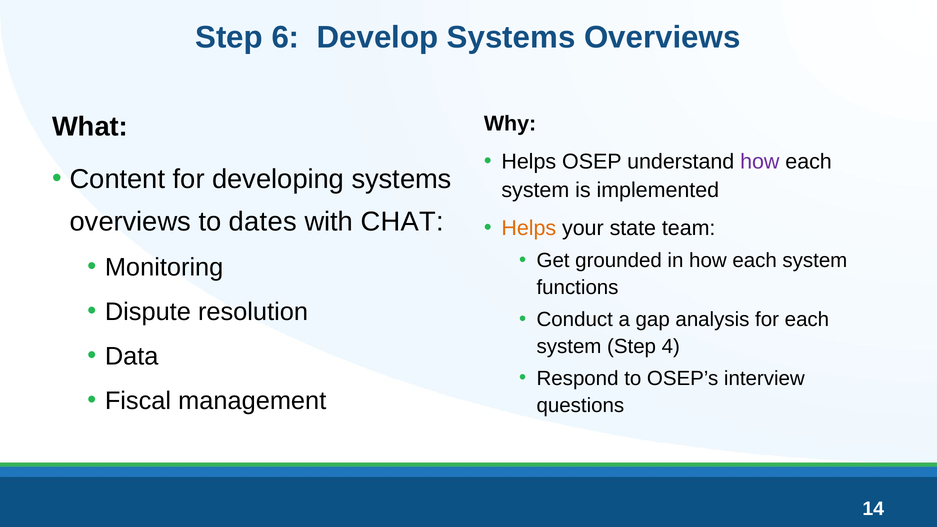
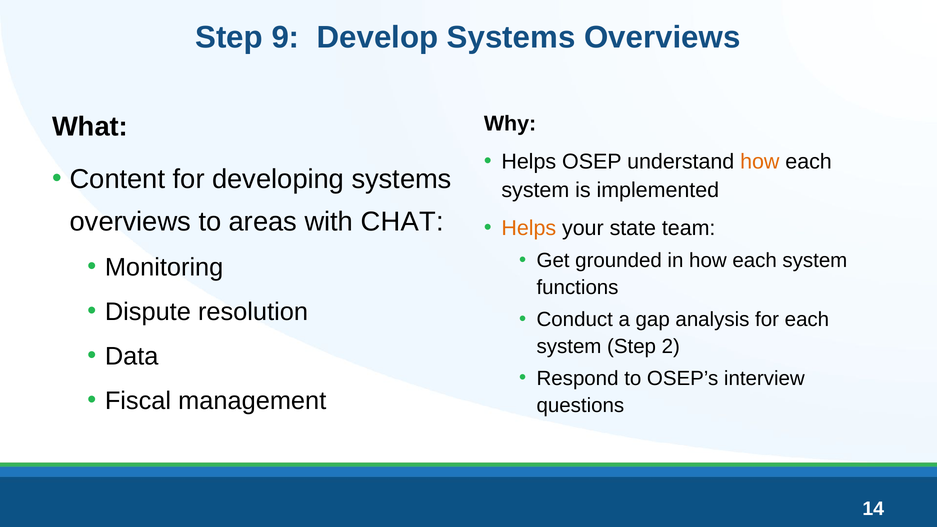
6: 6 -> 9 (285, 38)
how colour: purple -> orange (760, 162)
dates: dates -> areas (263, 222)
4: 4 -> 2 (671, 347)
